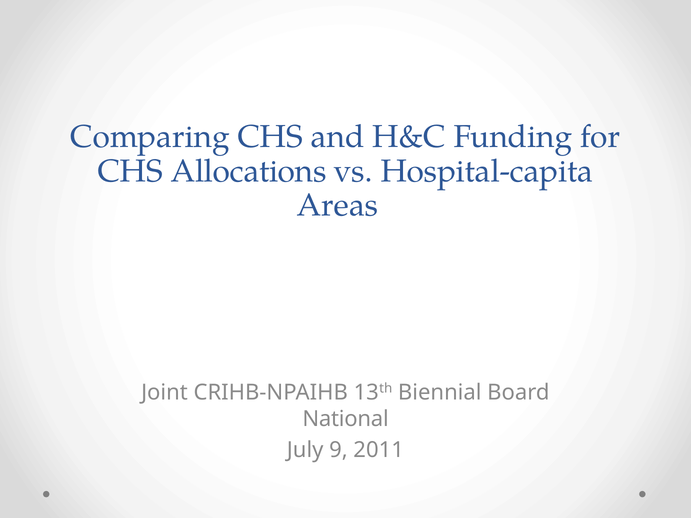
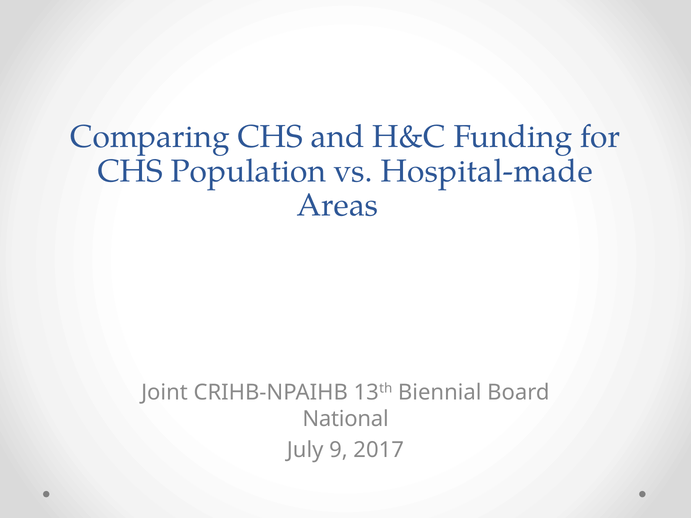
Allocations: Allocations -> Population (248, 171)
Hospital-capita: Hospital-capita -> Hospital-made (487, 171)
2011: 2011 -> 2017 (379, 450)
